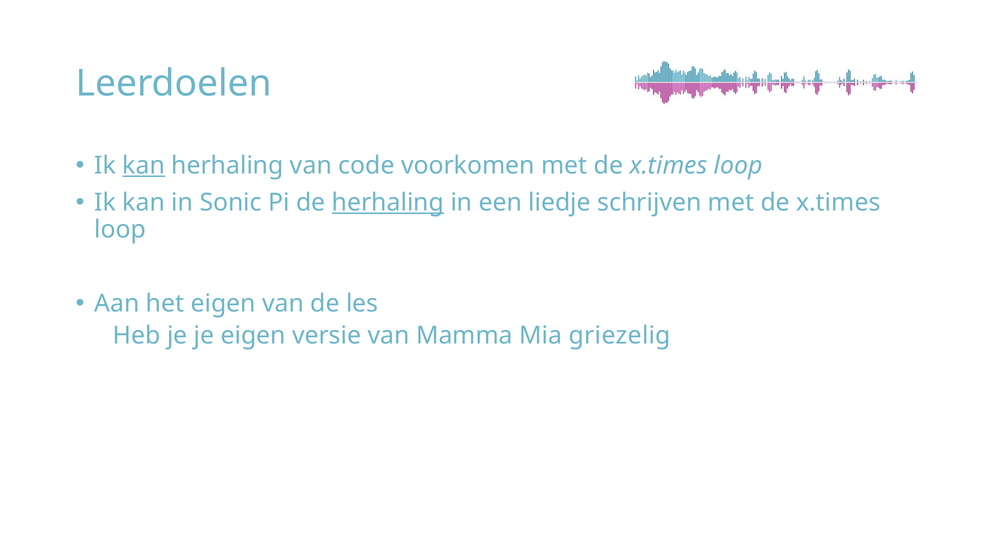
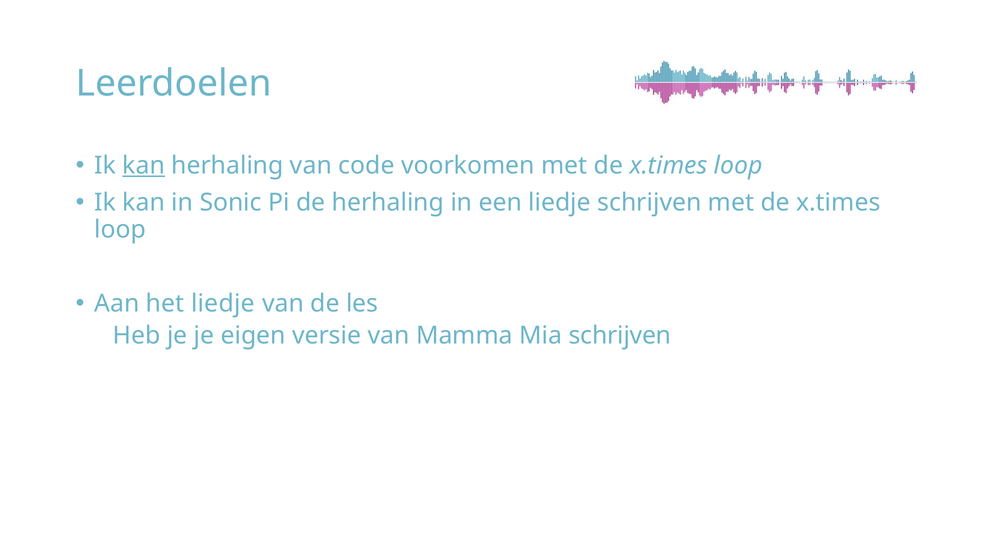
herhaling underline: present -> none (388, 203)
het eigen: eigen -> liedje (223, 304)
Mia griezelig: griezelig -> schrijven (620, 336)
